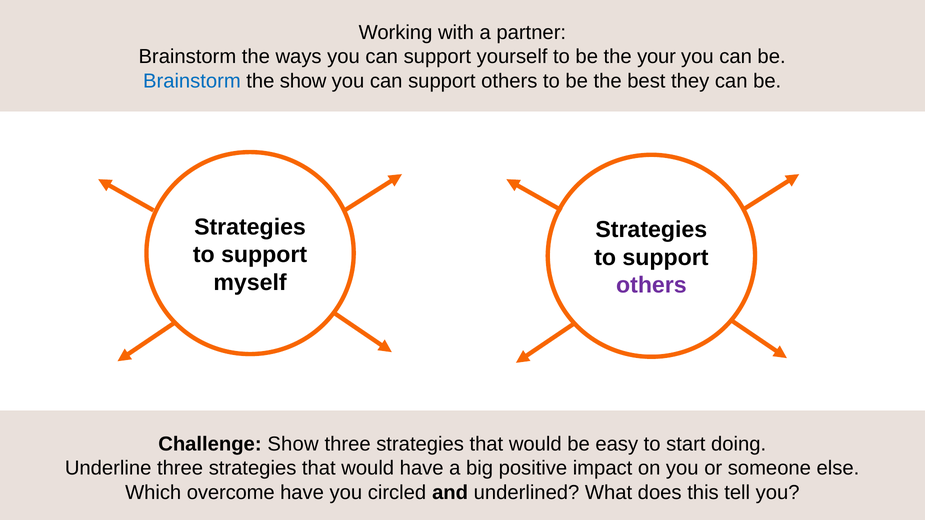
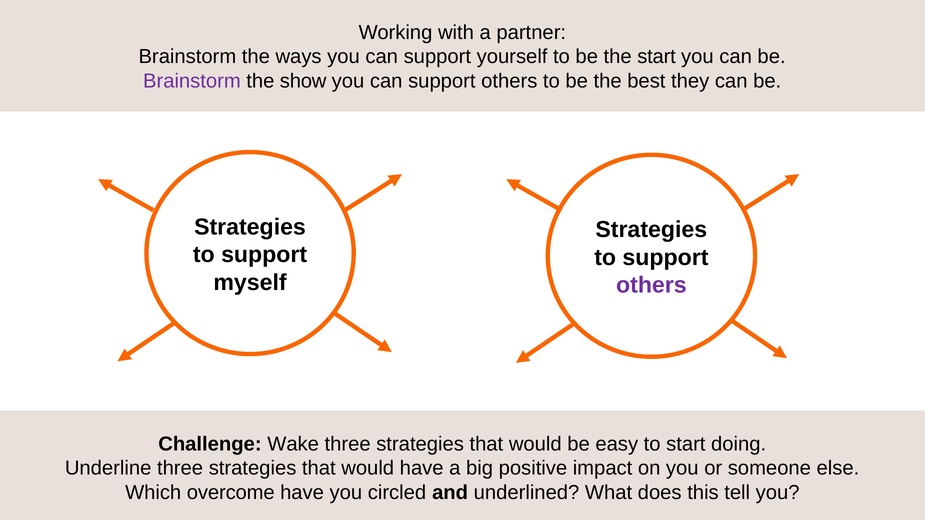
the your: your -> start (657, 57)
Brainstorm colour: blue -> purple (192, 81)
Challenge Show: Show -> Wake (293, 444)
